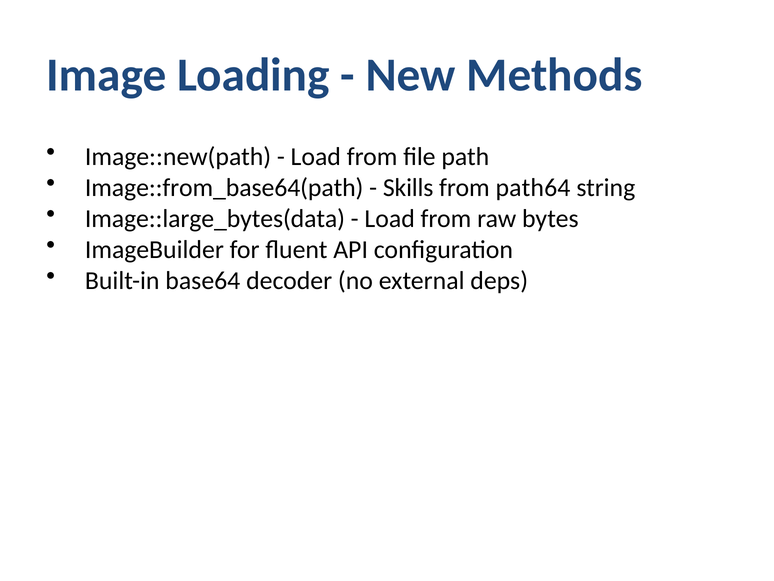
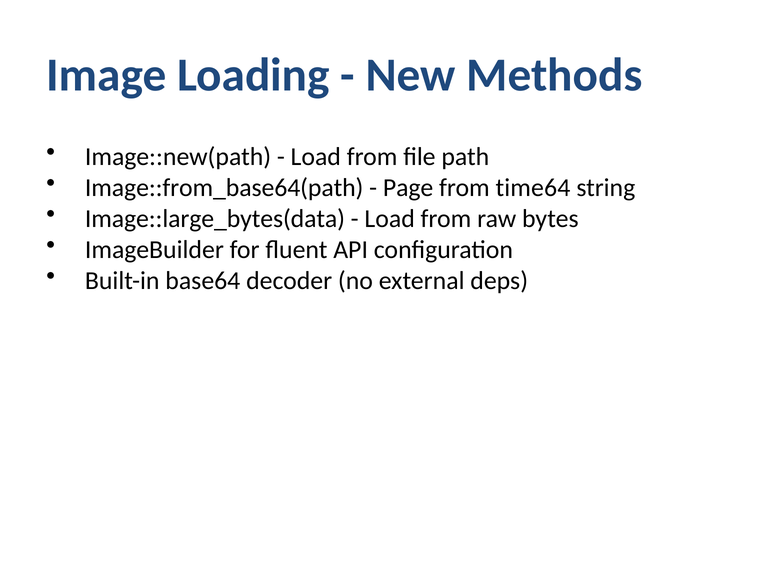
Skills: Skills -> Page (408, 187)
path64: path64 -> time64 (533, 187)
